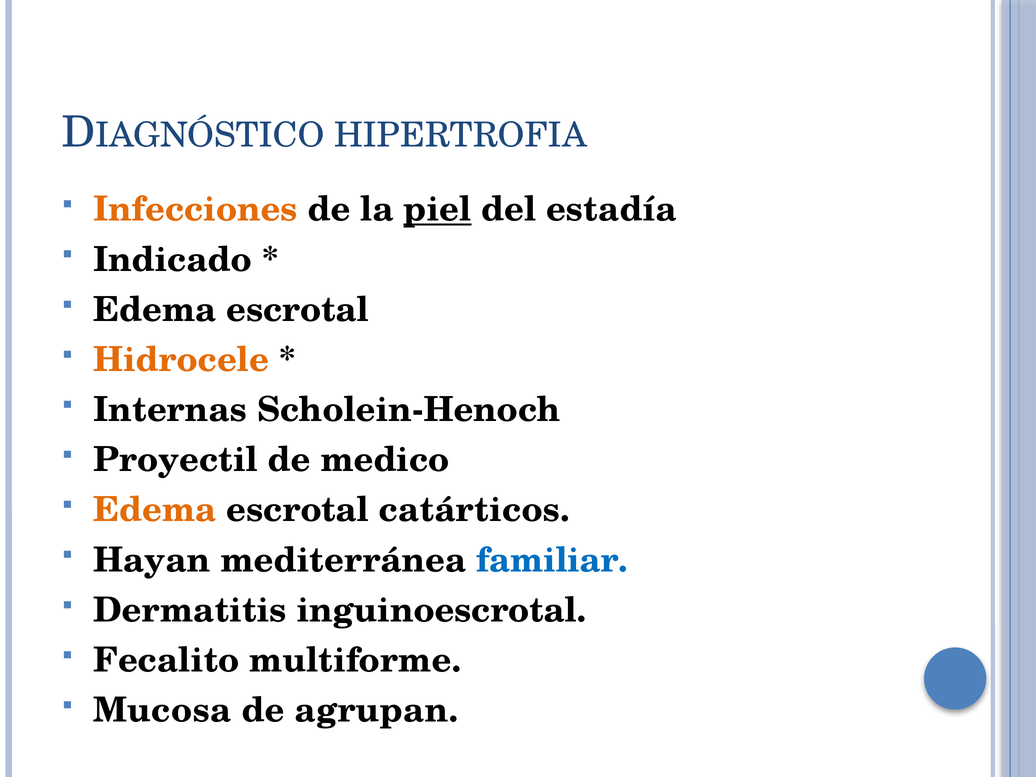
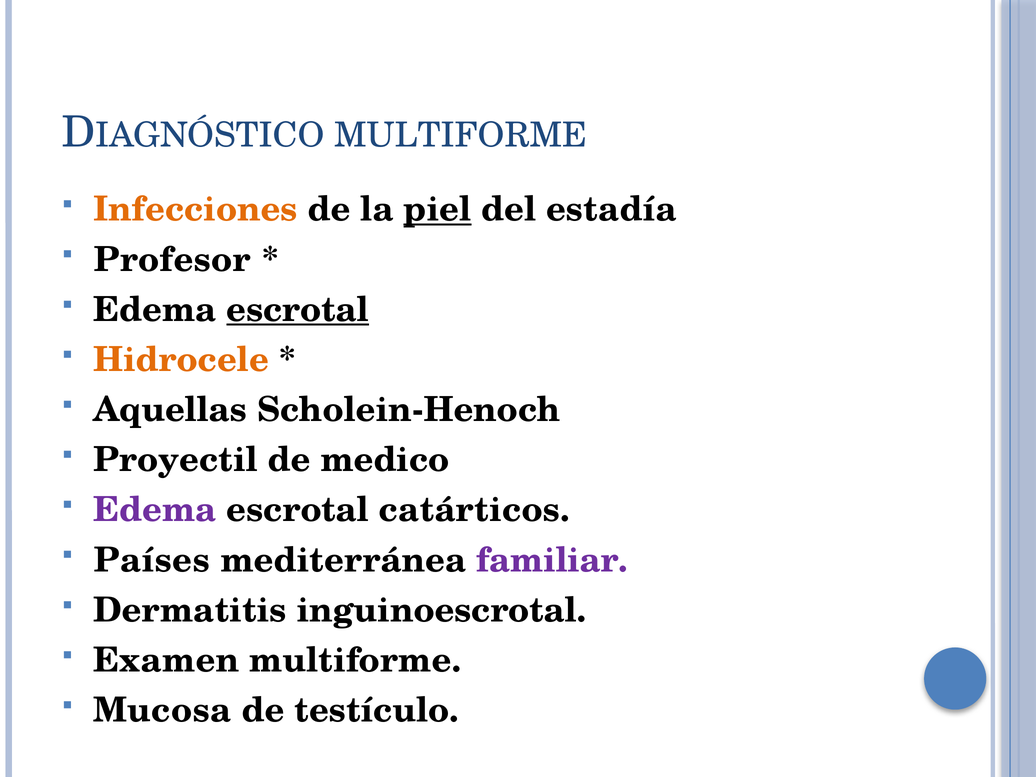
HIPERTROFIA: HIPERTROFIA -> MULTIFORME (461, 135)
Indicado: Indicado -> Profesor (172, 260)
escrotal underline: none -> present (298, 310)
Internas: Internas -> Aquellas (170, 410)
Edema colour: orange -> purple (155, 510)
Hayan: Hayan -> Países (152, 560)
familiar colour: blue -> purple (552, 560)
Fecalito: Fecalito -> Examen (166, 660)
agrupan: agrupan -> testículo (377, 710)
